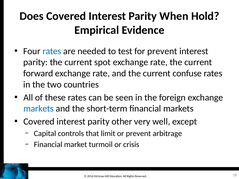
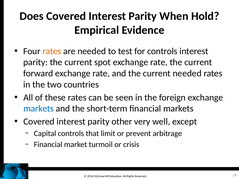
rates colour: blue -> orange (52, 51)
for prevent: prevent -> controls (162, 51)
current confuse: confuse -> needed (187, 73)
